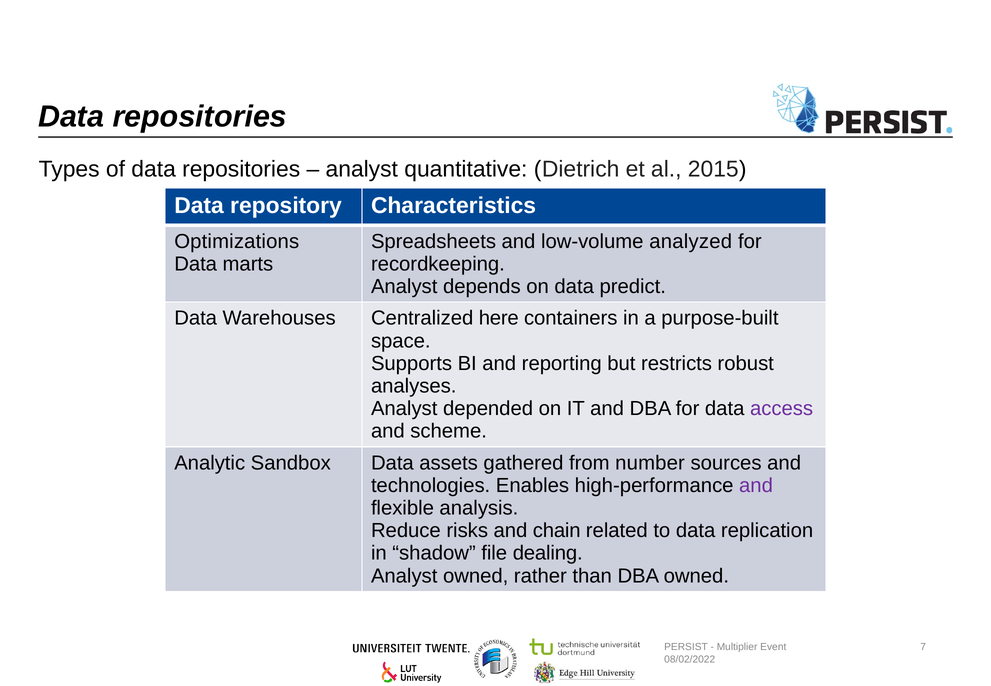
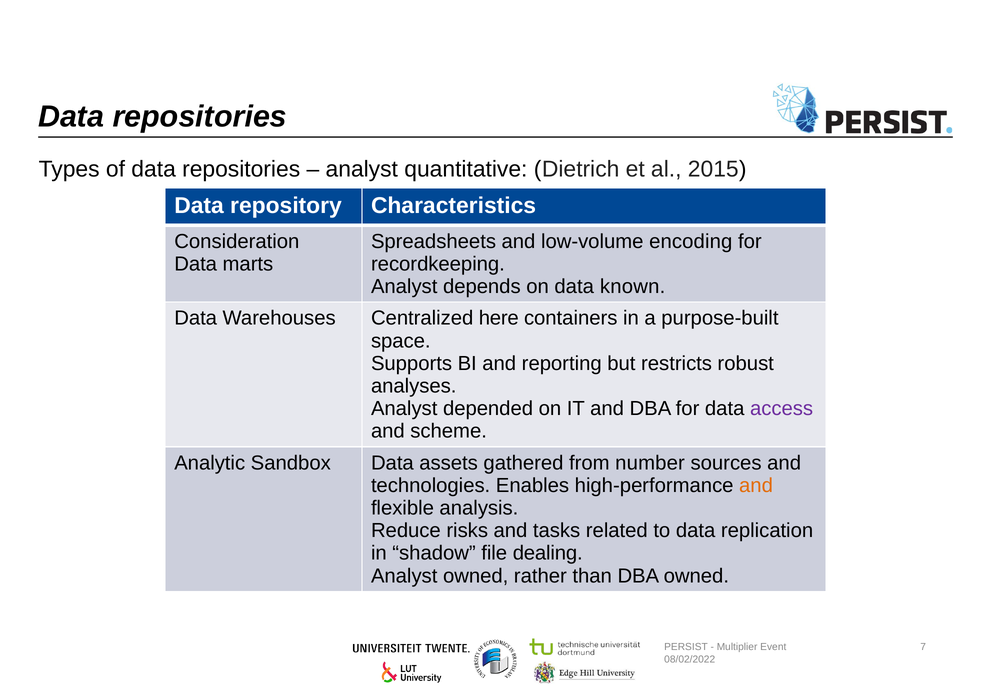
Optimizations: Optimizations -> Consideration (237, 241)
analyzed: analyzed -> encoding (691, 241)
predict: predict -> known (633, 287)
and colour: purple -> orange (756, 486)
chain: chain -> tasks (557, 531)
